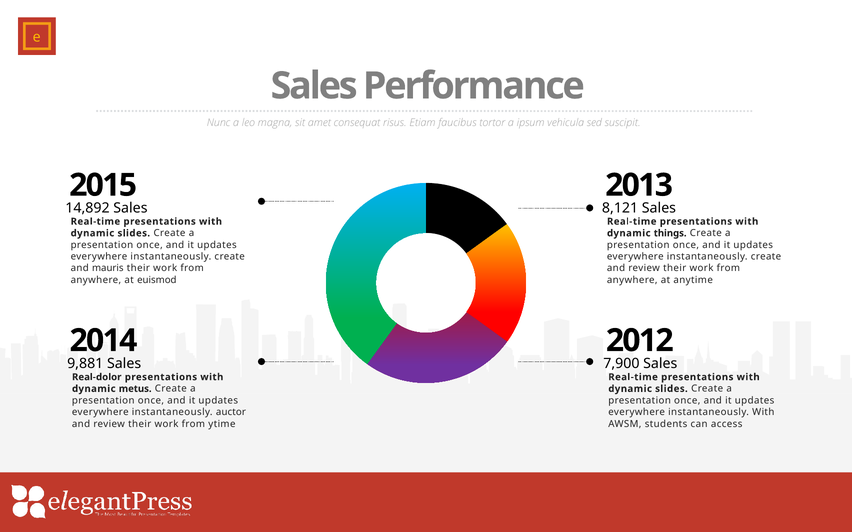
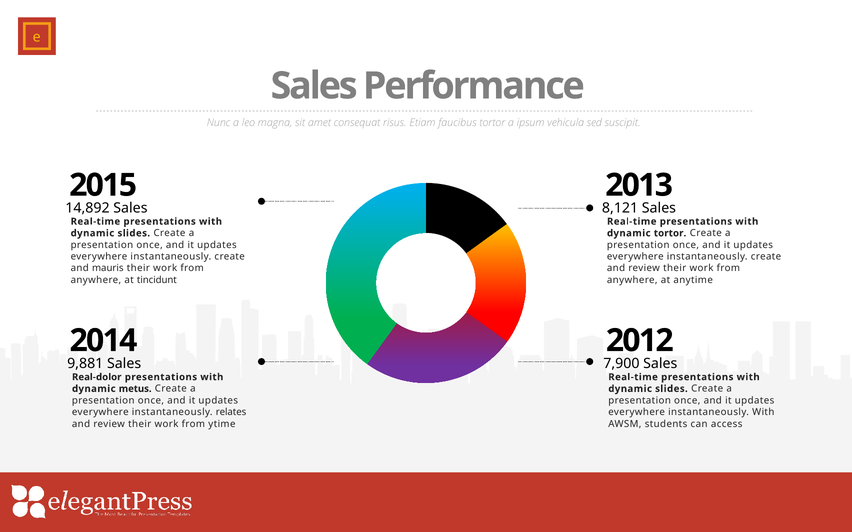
dynamic things: things -> tortor (670, 233)
euismod: euismod -> tincidunt (157, 280)
auctor: auctor -> relates (231, 413)
